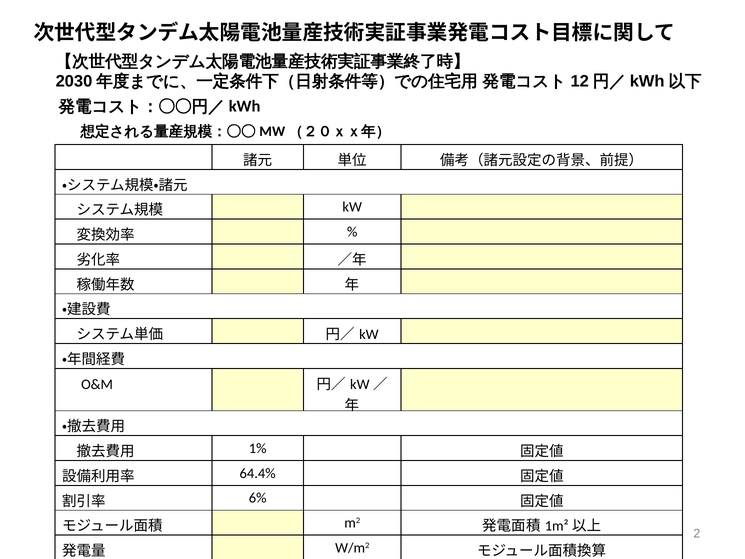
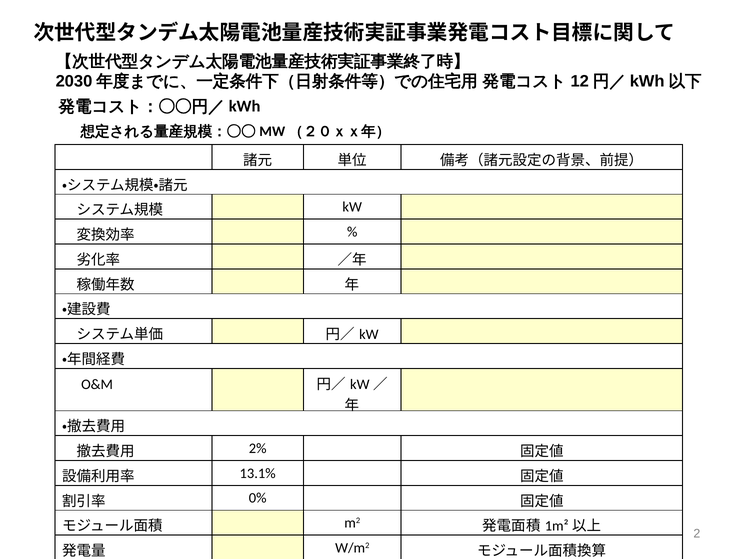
1%: 1% -> 2% (258, 448)
64.4%: 64.4% -> 13.1% (258, 473)
6%: 6% -> 0% (258, 498)
